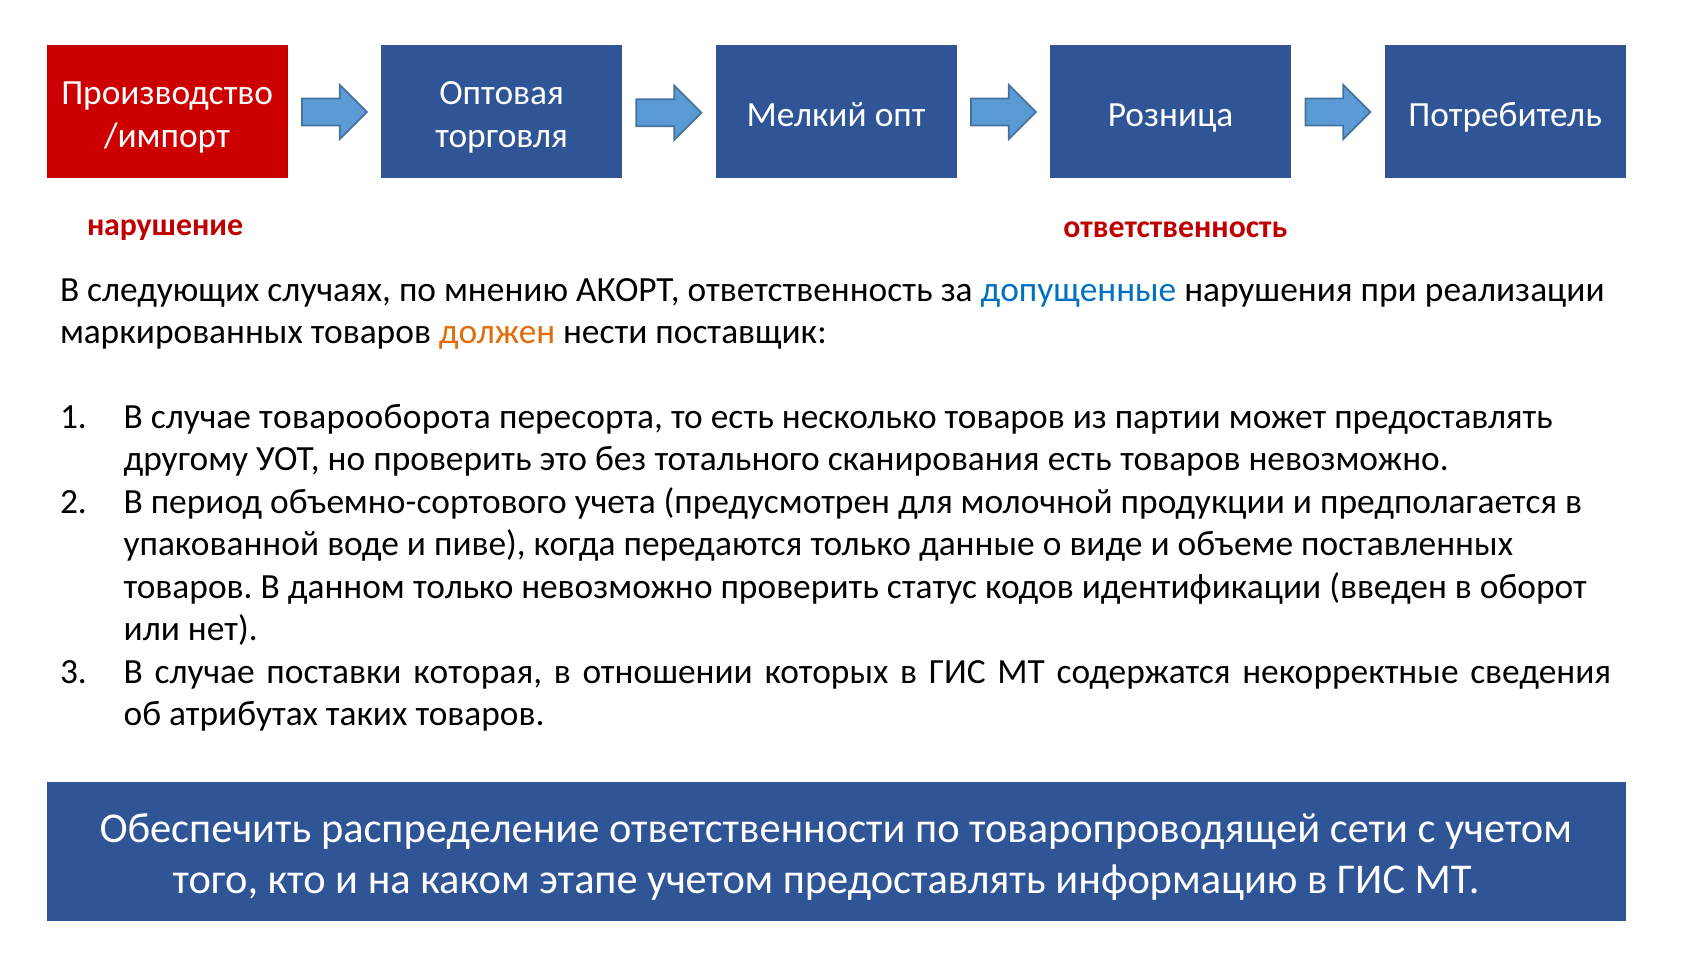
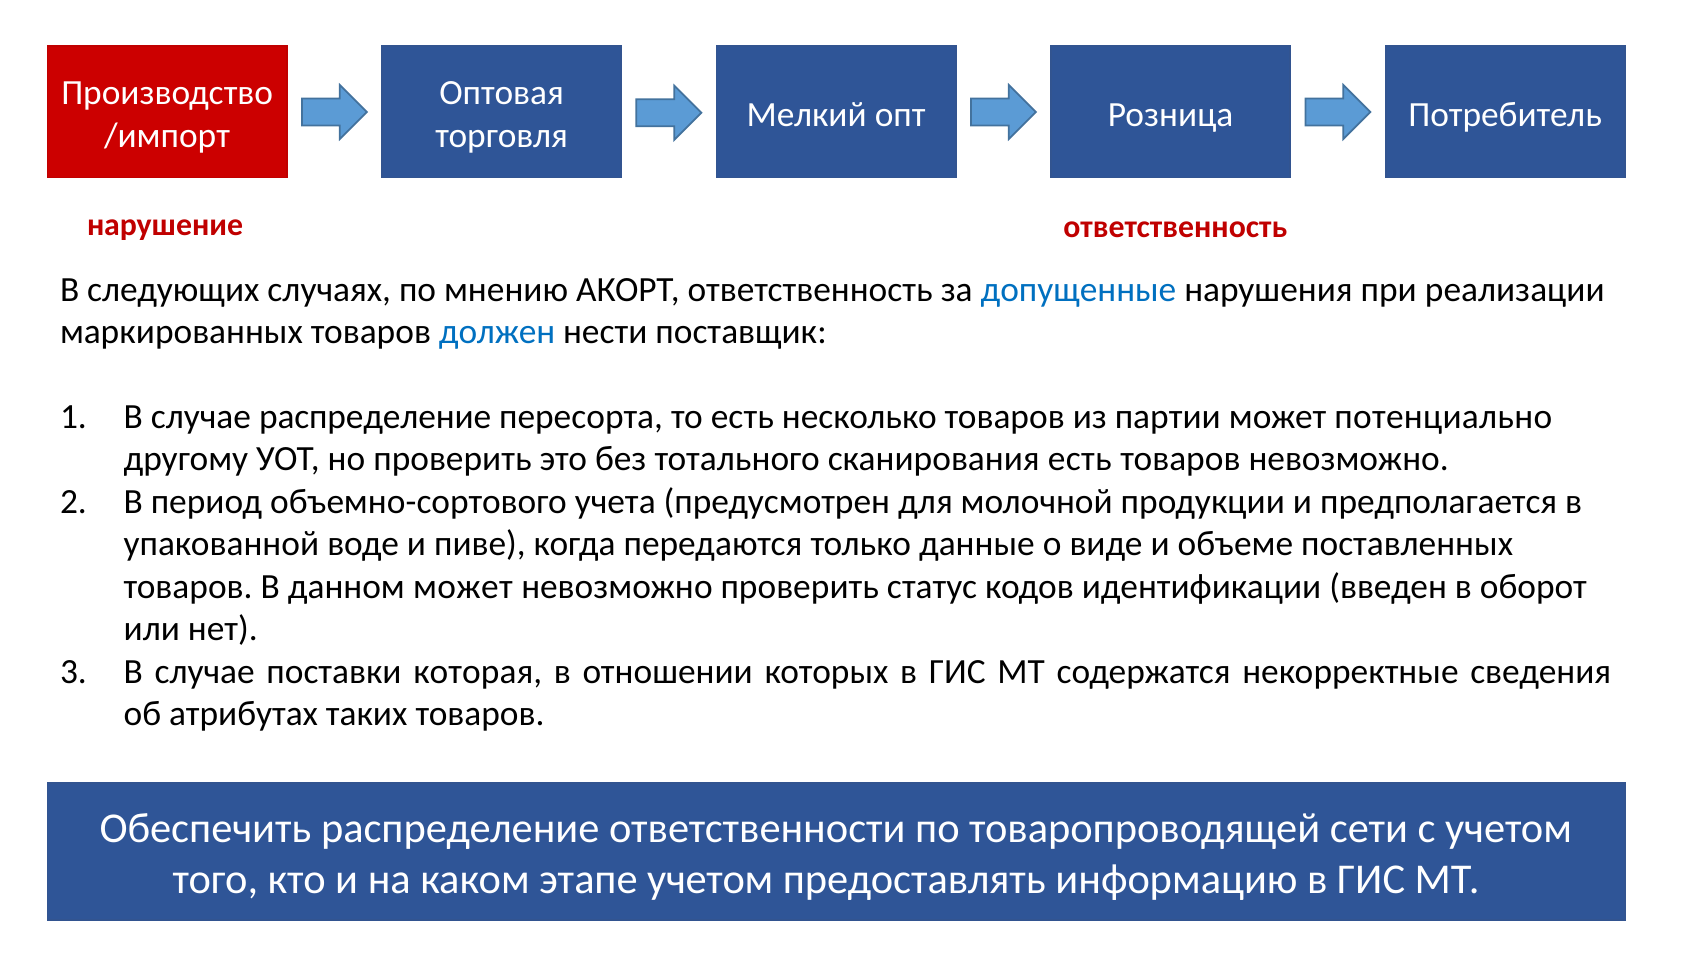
должен colour: orange -> blue (497, 332)
случае товарооборота: товарооборота -> распределение (375, 417)
может предоставлять: предоставлять -> потенциально (1443, 417)
данном только: только -> может (463, 586)
